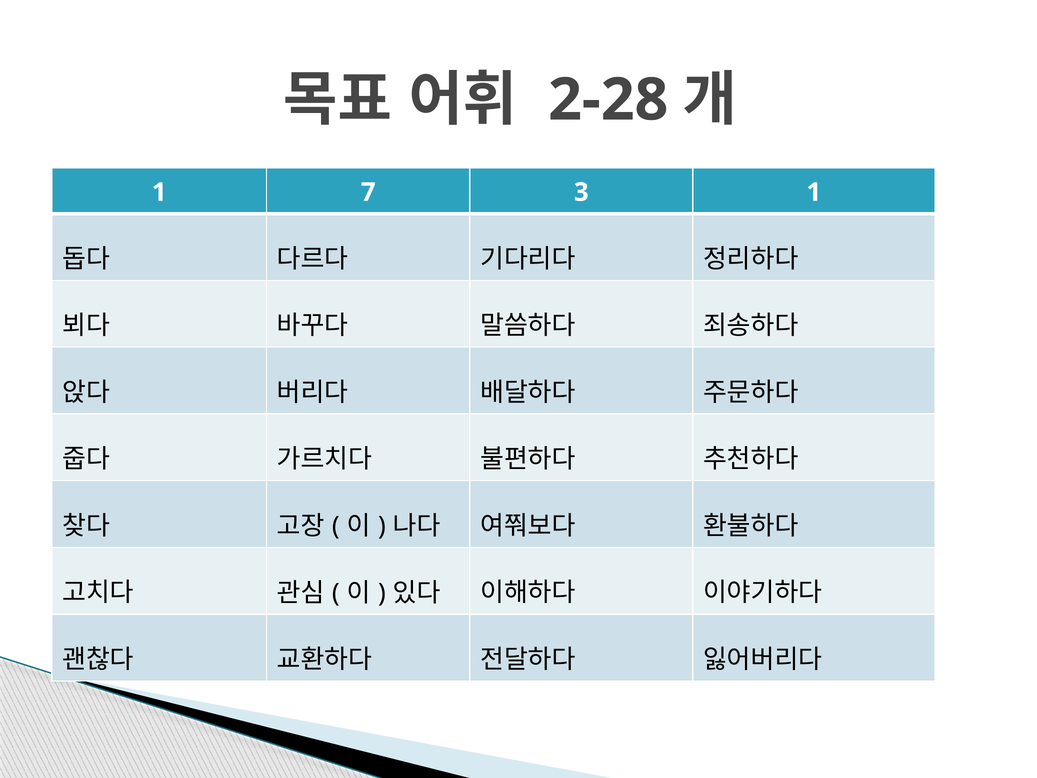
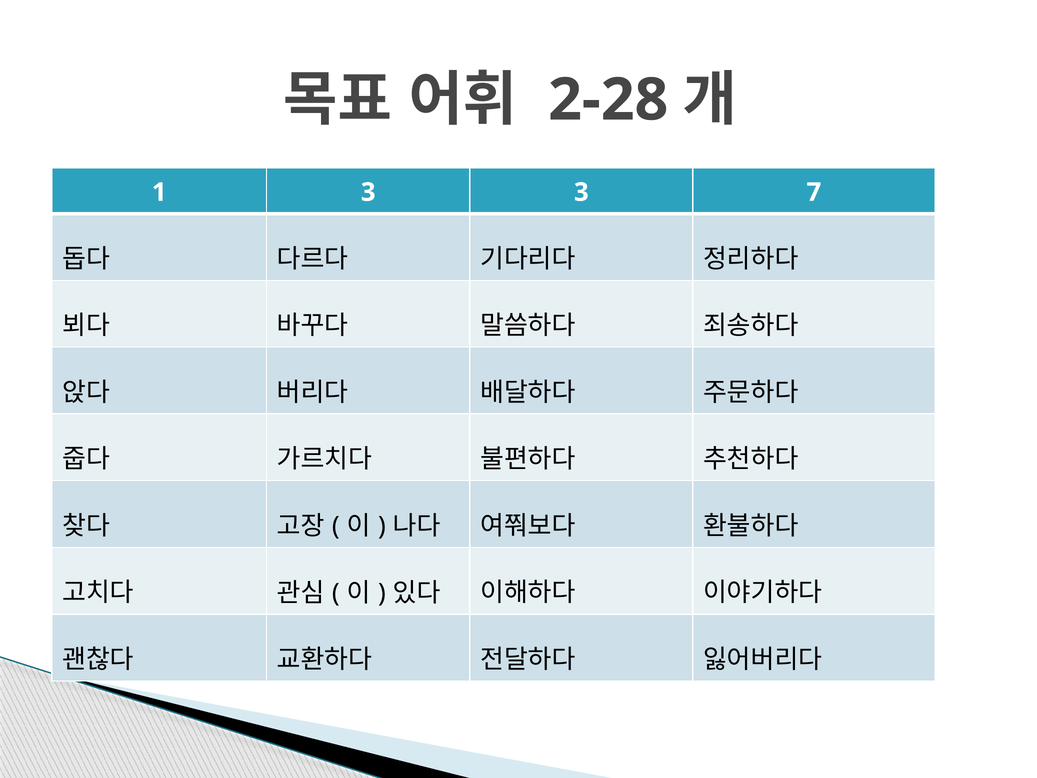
1 7: 7 -> 3 (368, 192)
3 1: 1 -> 7 (814, 192)
